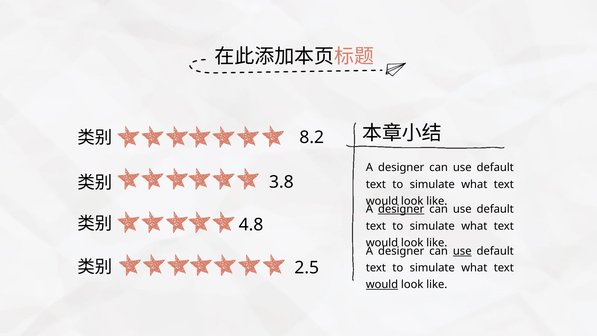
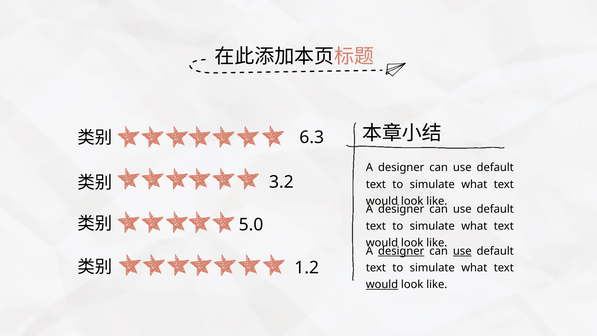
8.2: 8.2 -> 6.3 (312, 137)
3.8: 3.8 -> 3.2 (282, 182)
designer underline: present -> none (401, 209)
4.8: 4.8 -> 5.0 (251, 225)
designer underline: none -> present (401, 251)
2.5: 2.5 -> 1.2 (307, 267)
